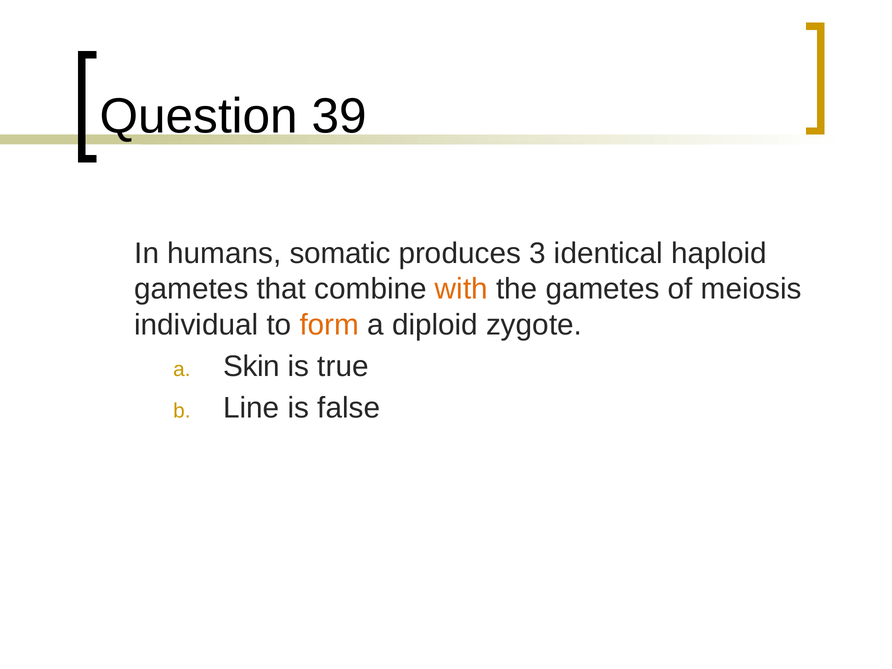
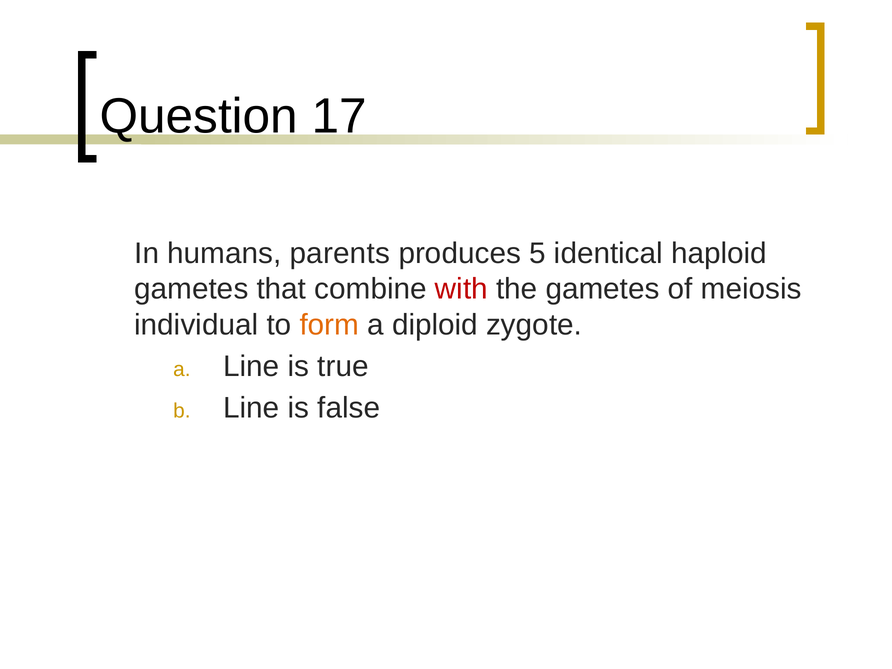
39: 39 -> 17 (339, 117)
somatic: somatic -> parents (340, 253)
3: 3 -> 5 (537, 253)
with colour: orange -> red (461, 289)
a Skin: Skin -> Line (251, 366)
